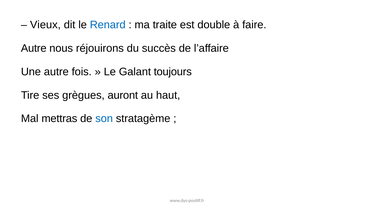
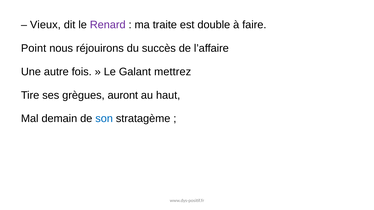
Renard colour: blue -> purple (108, 25)
Autre: Autre -> Point (34, 48)
toujours: toujours -> mettrez (173, 72)
mettras: mettras -> demain (59, 119)
